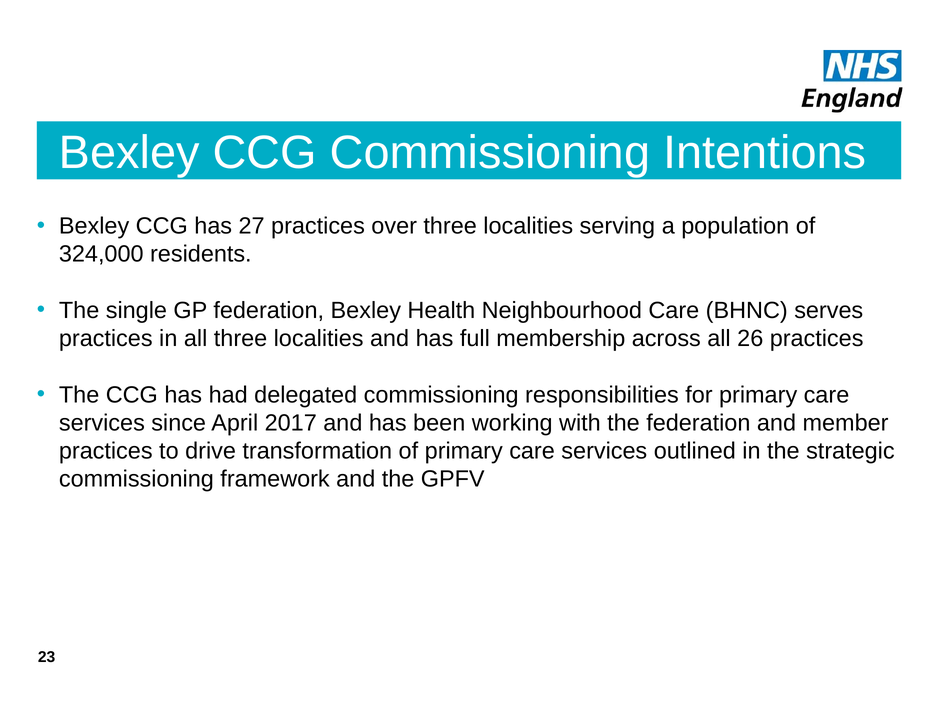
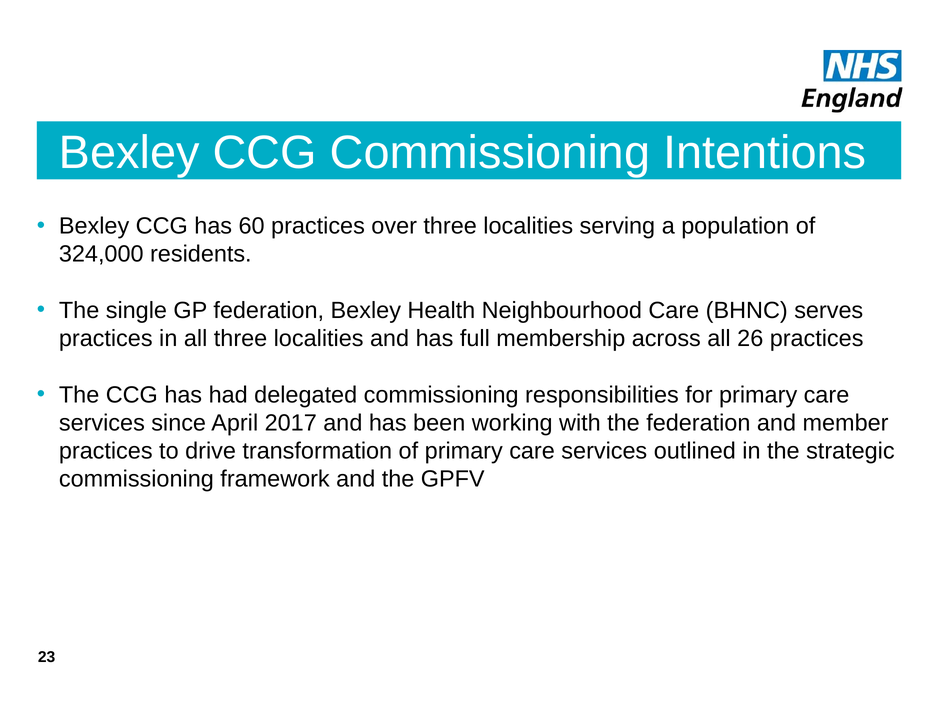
27: 27 -> 60 (252, 226)
